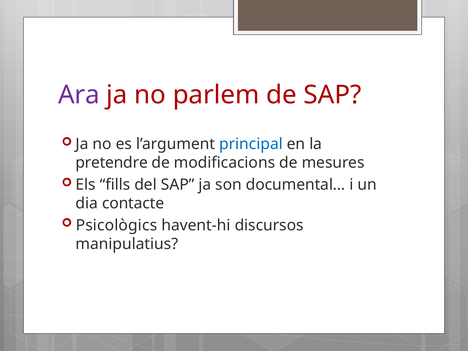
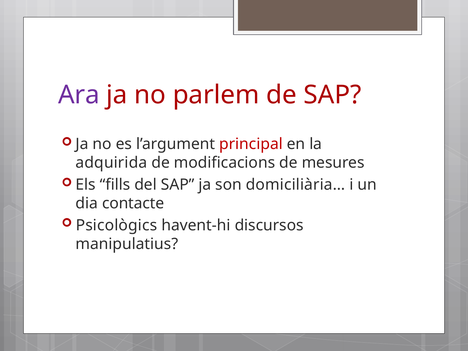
principal colour: blue -> red (251, 144)
pretendre: pretendre -> adquirida (111, 163)
documental…: documental… -> domiciliària… (295, 185)
